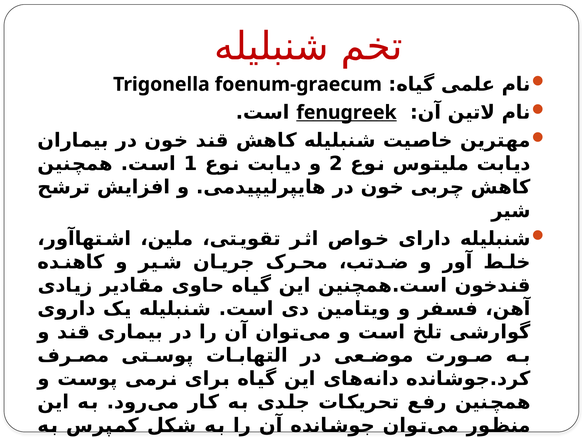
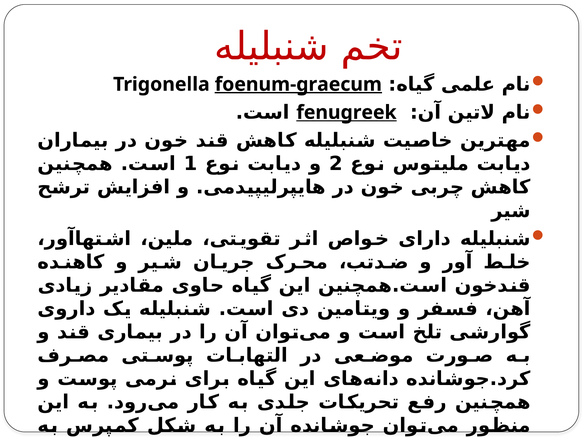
foenum-graecum underline: none -> present (298, 84)
